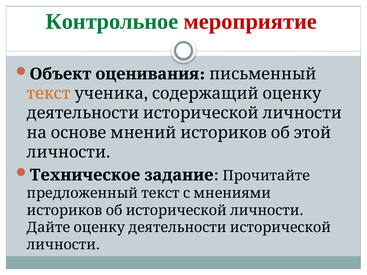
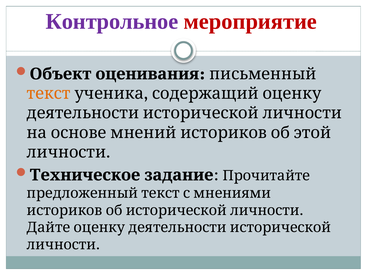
Контрольное colour: green -> purple (112, 21)
